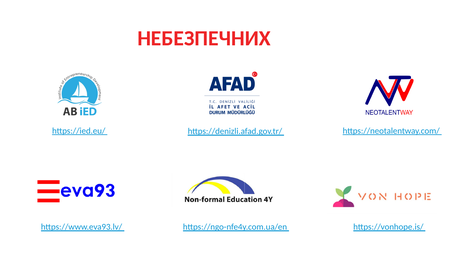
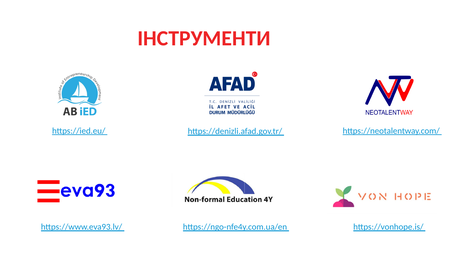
НЕБЕЗПЕЧНИХ: НЕБЕЗПЕЧНИХ -> ІНСТРУМЕНТИ (204, 39)
